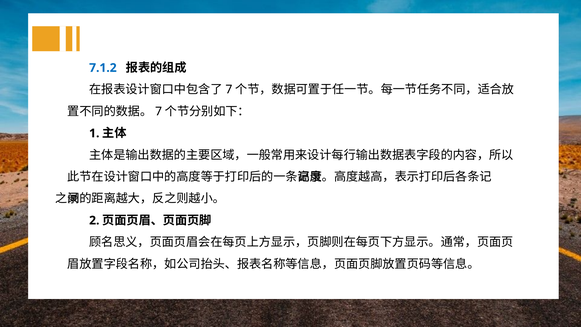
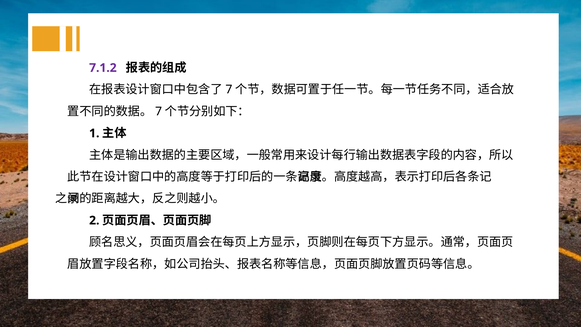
7.1.2 colour: blue -> purple (103, 68)
